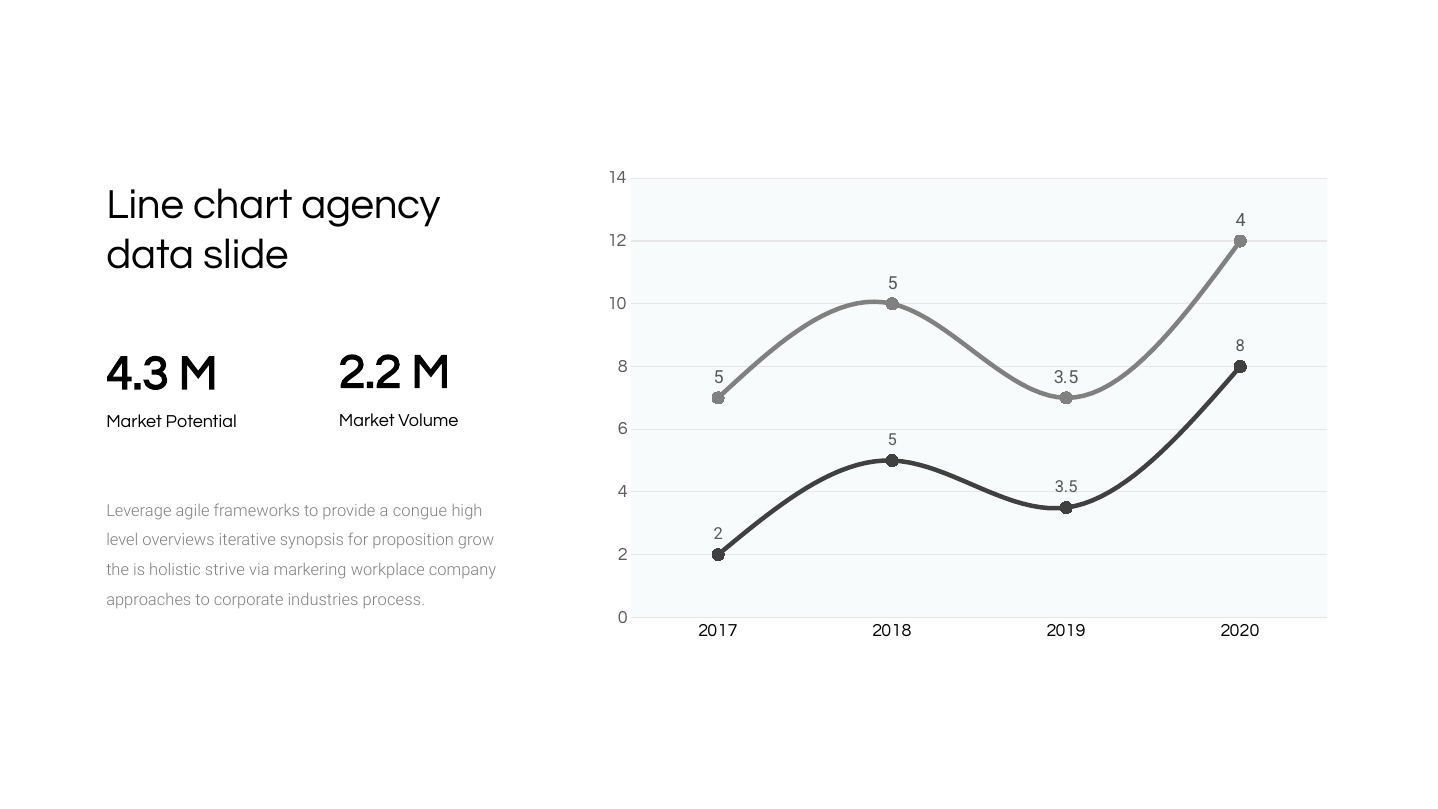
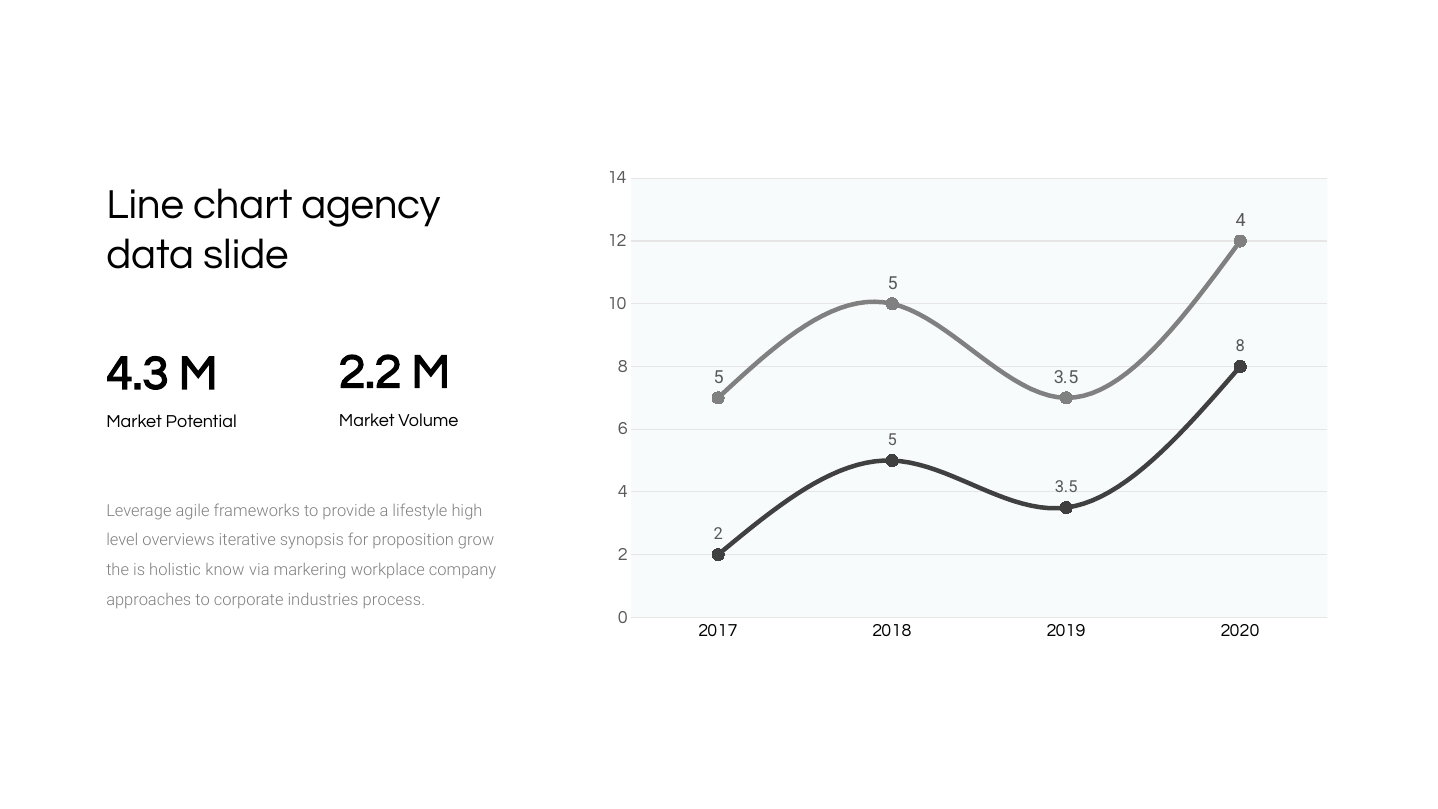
congue: congue -> lifestyle (420, 511)
strive: strive -> know (225, 570)
